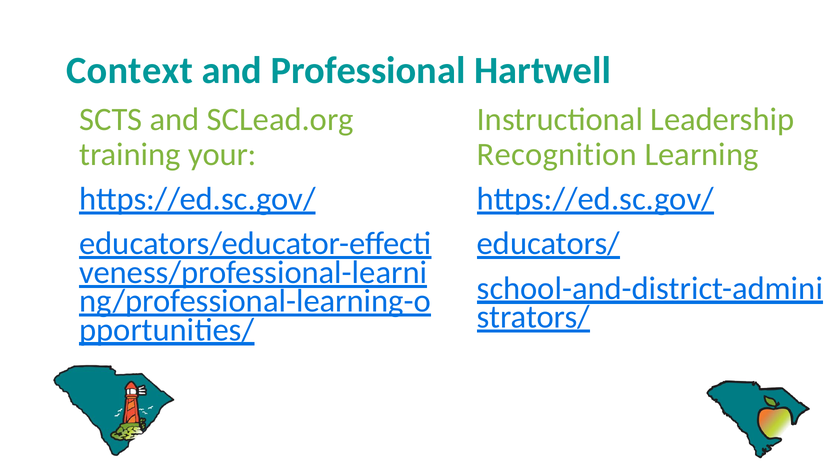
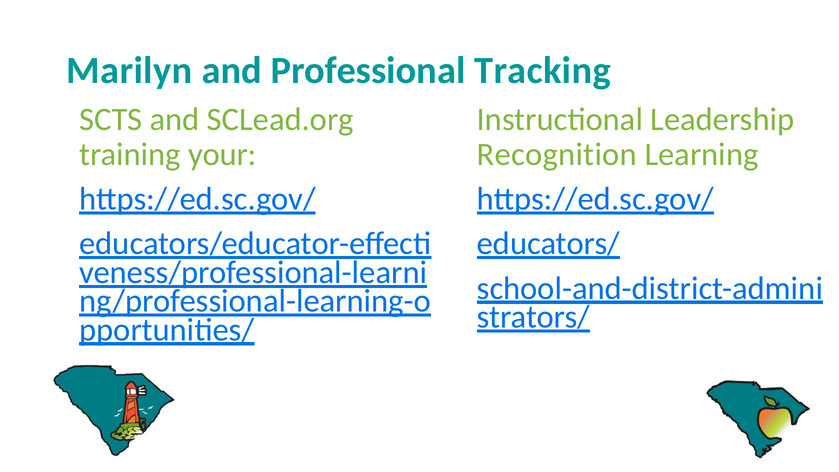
Context: Context -> Marilyn (129, 71)
Hartwell: Hartwell -> Tracking (543, 71)
